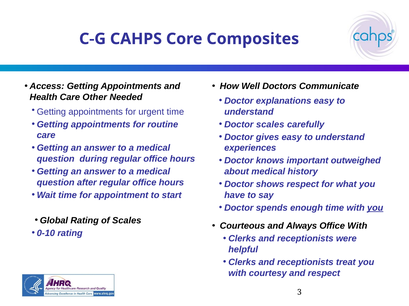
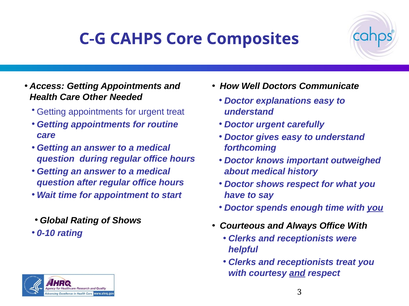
urgent time: time -> treat (176, 112)
Doctor scales: scales -> urgent (270, 125)
experiences: experiences -> forthcoming (250, 148)
of Scales: Scales -> Shows (127, 221)
and underline: none -> present (297, 274)
